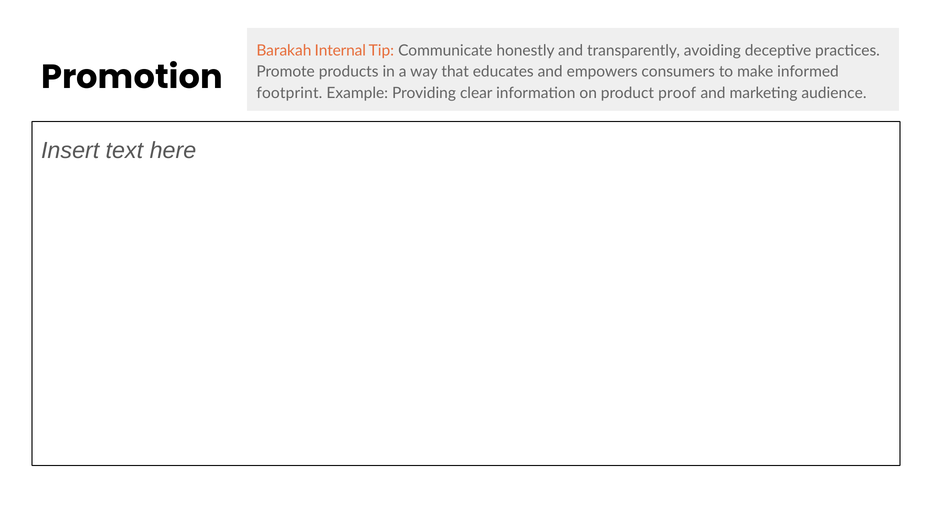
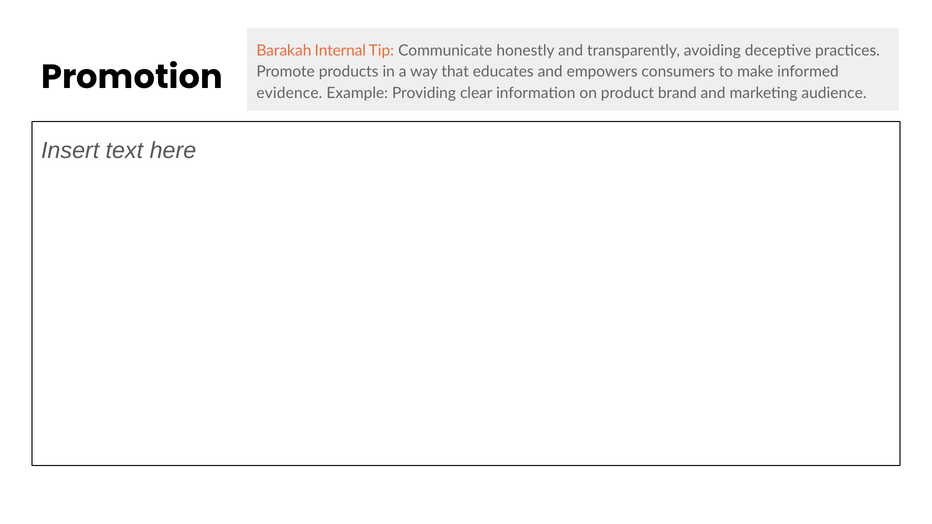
footprint: footprint -> evidence (289, 93)
proof: proof -> brand (677, 93)
